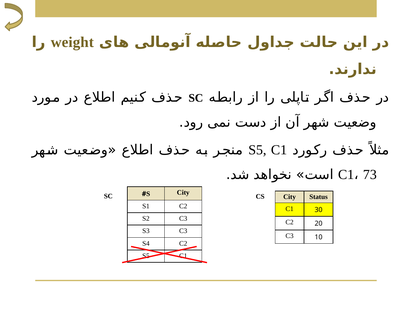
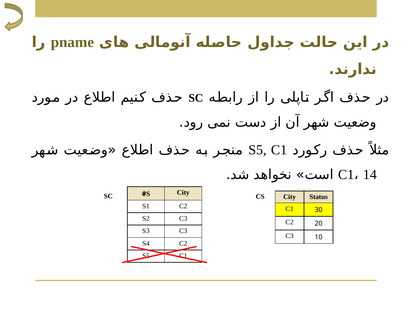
weight: weight -> pname (72, 42)
73: 73 -> 14 (370, 174)
